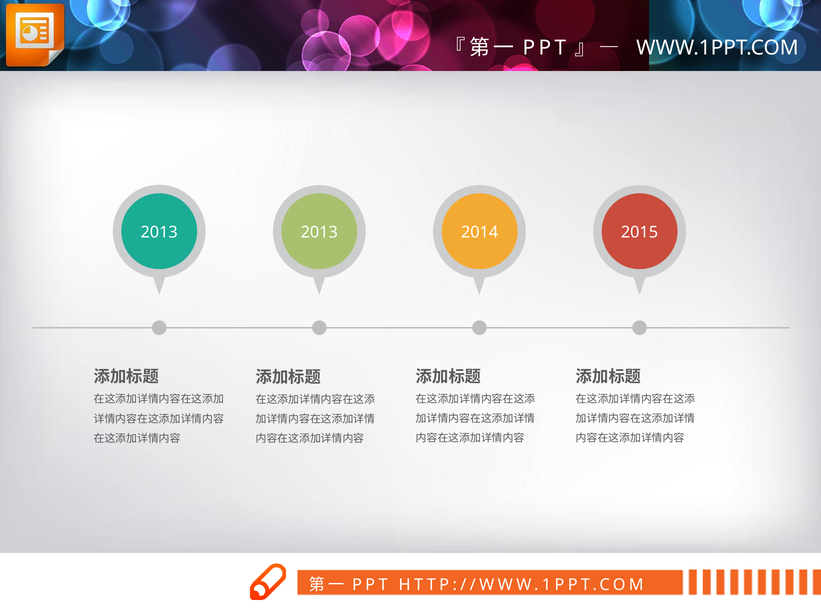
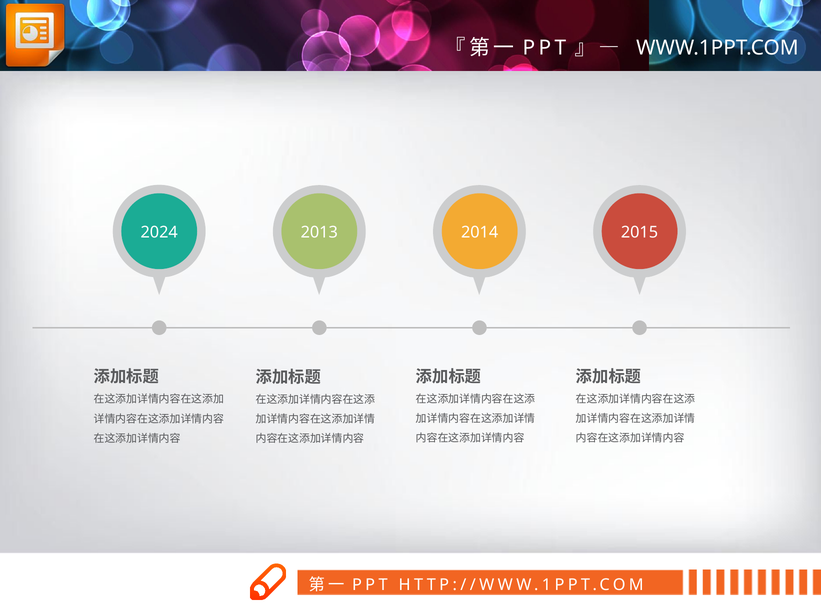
2013: 2013 -> 2024 (159, 232)
